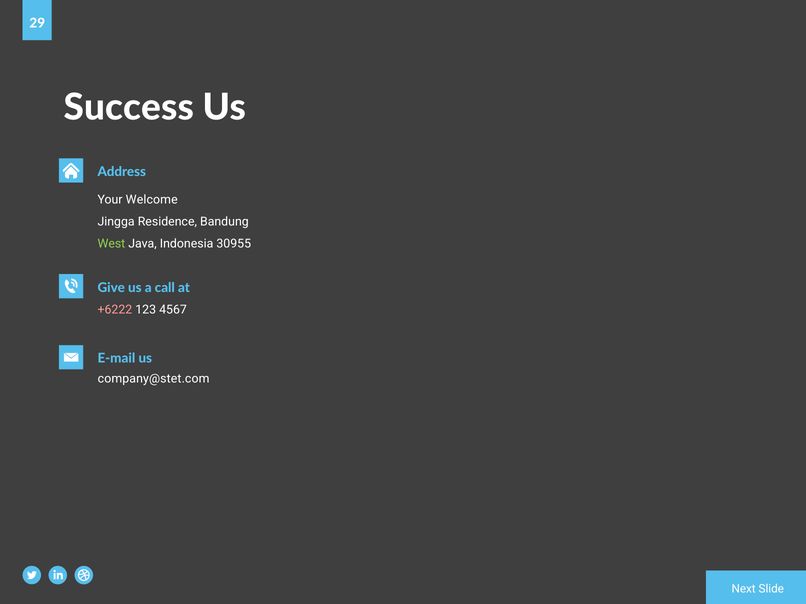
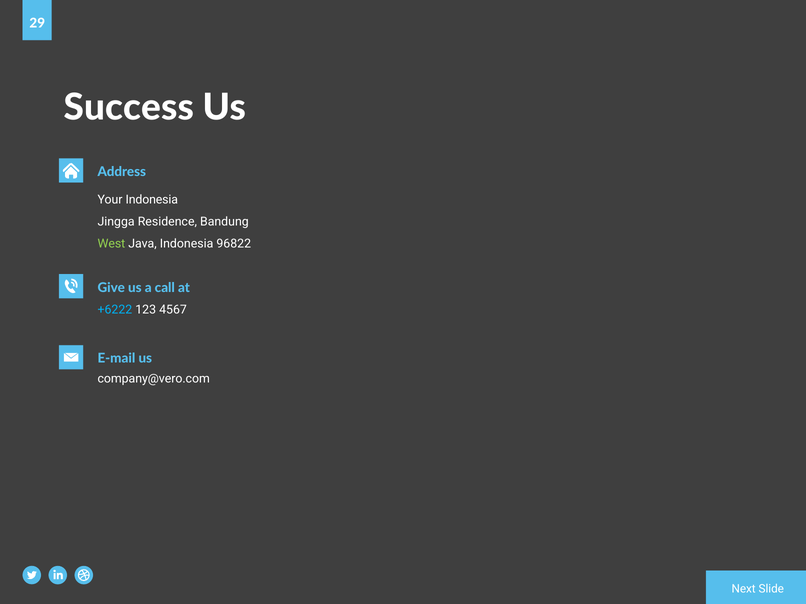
Your Welcome: Welcome -> Indonesia (152, 200)
30955: 30955 -> 96822 (234, 244)
+6222 colour: pink -> light blue (115, 310)
company@stet.com: company@stet.com -> company@vero.com (154, 379)
